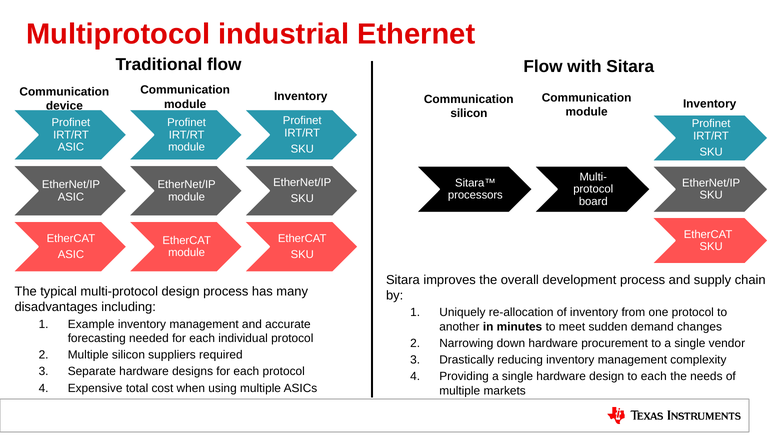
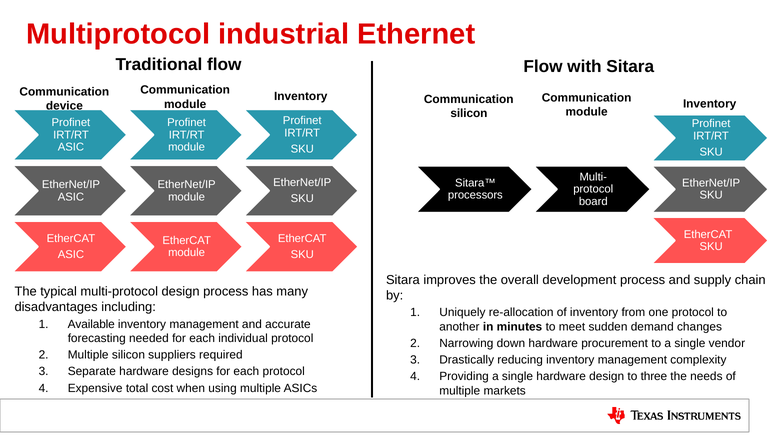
Example: Example -> Available (91, 325)
to each: each -> three (654, 377)
